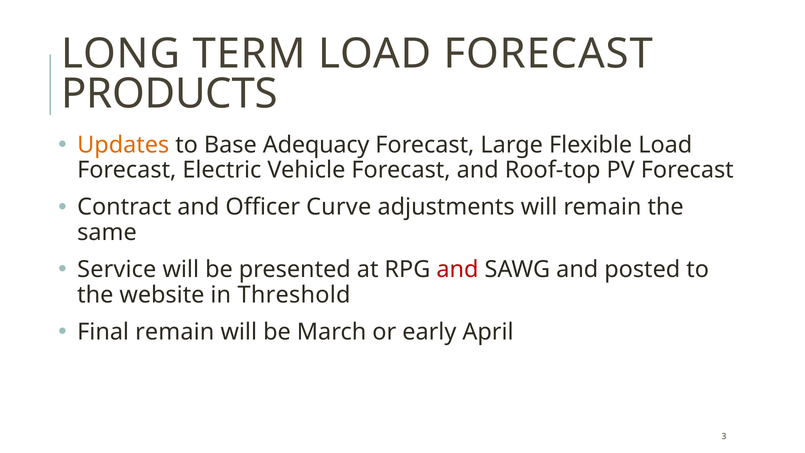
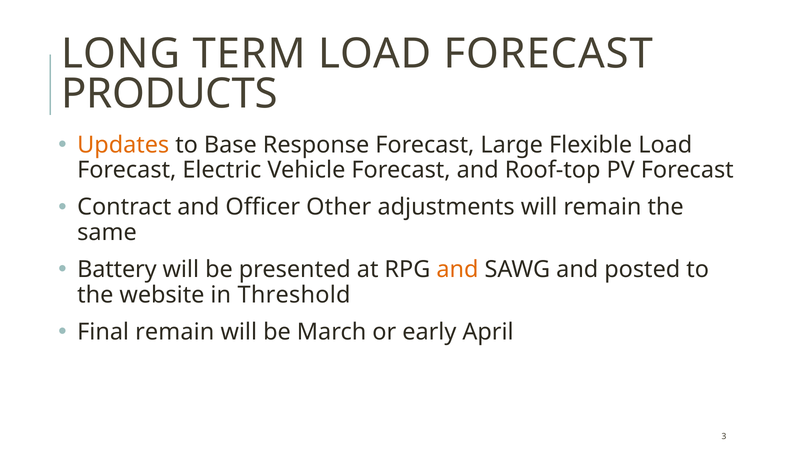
Adequacy: Adequacy -> Response (316, 145)
Curve: Curve -> Other (339, 207)
Service: Service -> Battery (117, 269)
and colour: red -> orange (457, 269)
